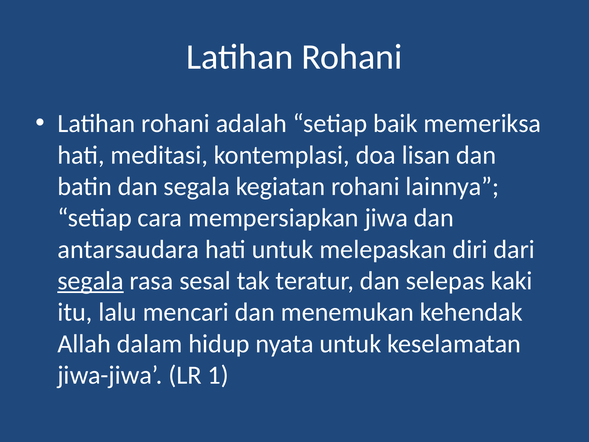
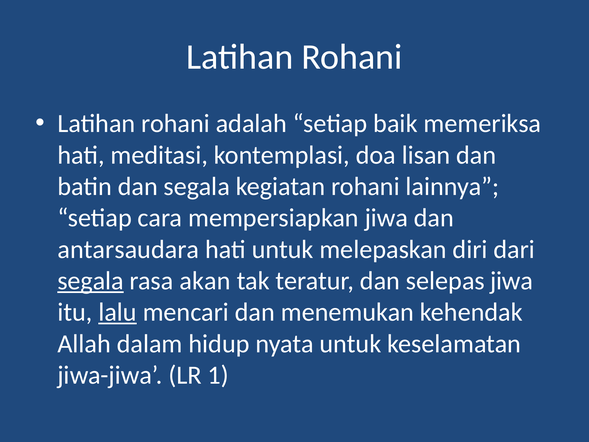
sesal: sesal -> akan (205, 281)
selepas kaki: kaki -> jiwa (512, 281)
lalu underline: none -> present (118, 312)
